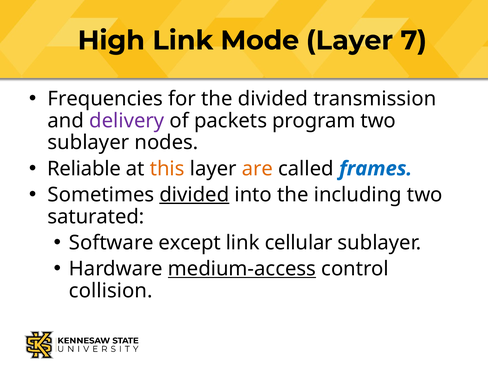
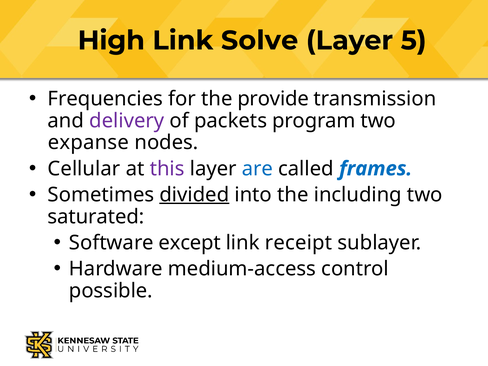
Mode: Mode -> Solve (260, 41)
7: 7 -> 5 (414, 41)
the divided: divided -> provide (273, 99)
sublayer: sublayer -> expanse (88, 143)
Reliable: Reliable -> Cellular (84, 169)
this colour: orange -> purple (167, 169)
are colour: orange -> blue (257, 169)
cellular: cellular -> receipt (298, 243)
medium-access underline: present -> none (242, 269)
collision: collision -> possible (111, 291)
